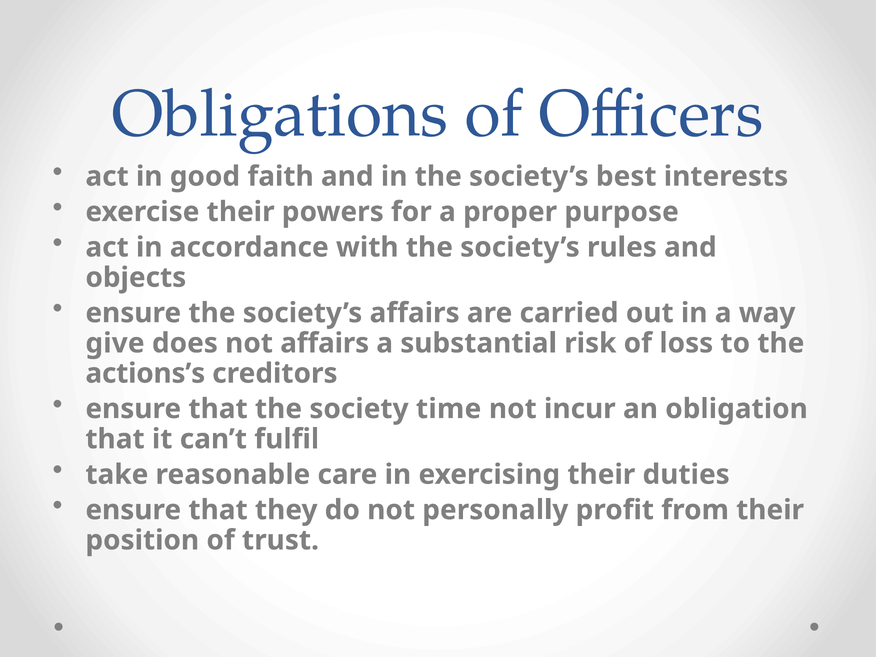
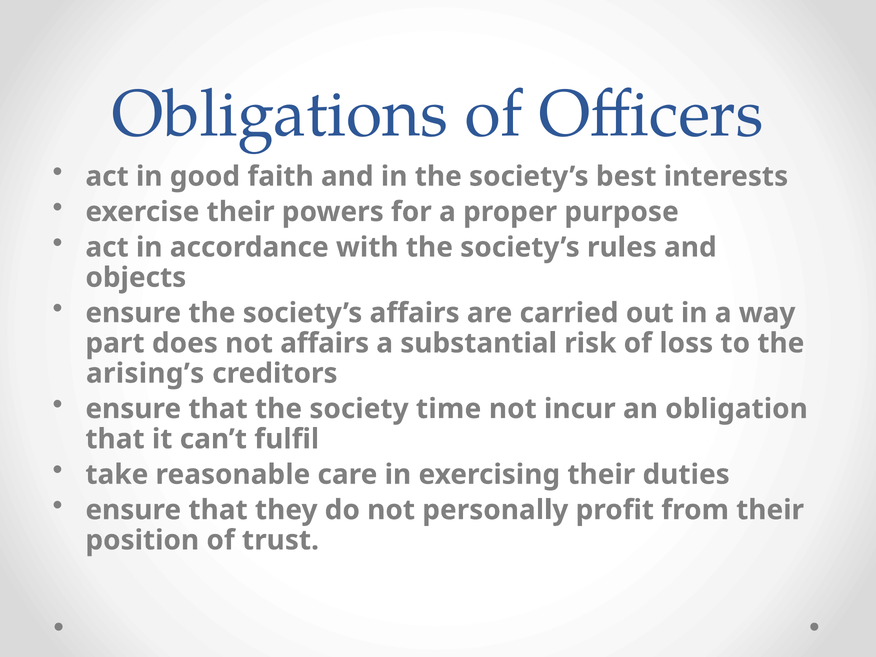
give: give -> part (115, 343)
actions’s: actions’s -> arising’s (145, 373)
